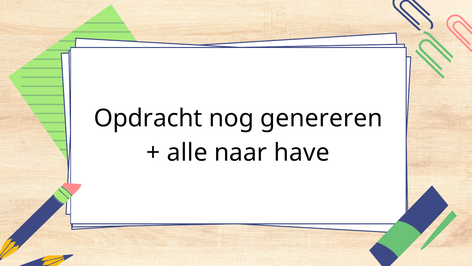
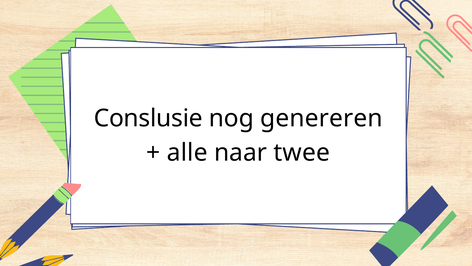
Opdracht: Opdracht -> Conslusie (148, 118)
have: have -> twee (302, 152)
